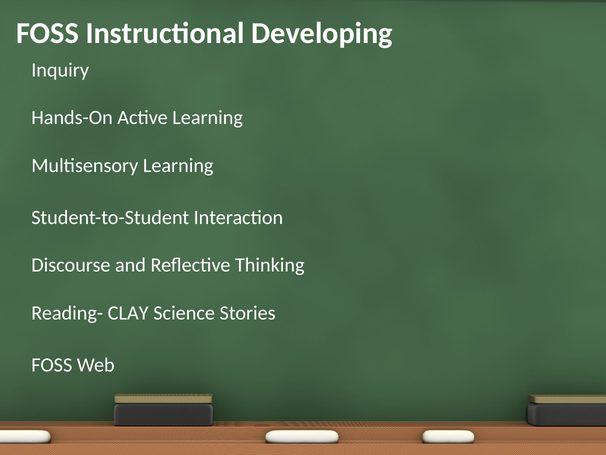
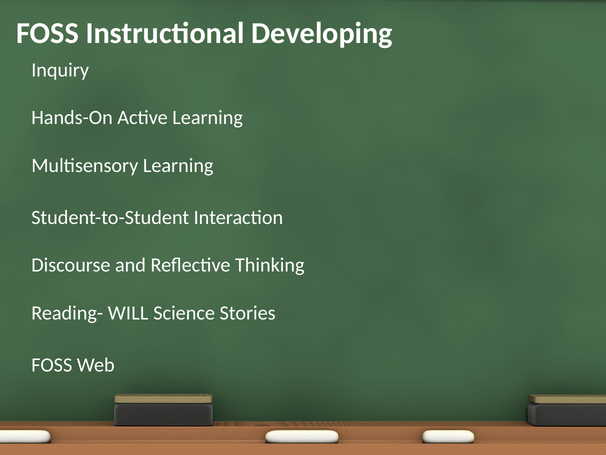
CLAY: CLAY -> WILL (128, 313)
